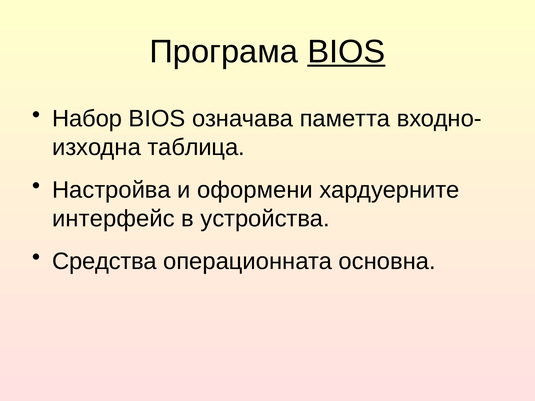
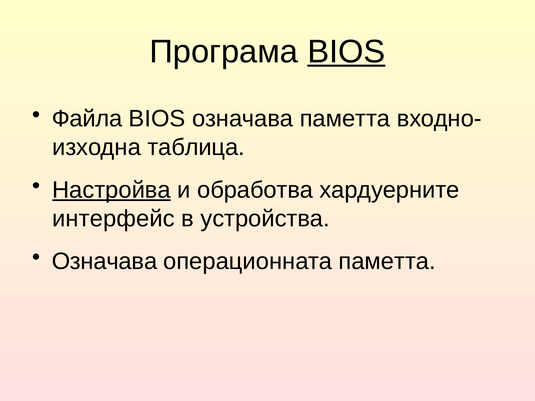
Набор: Набор -> Файла (87, 119)
Настройва underline: none -> present (111, 190)
оформени: оформени -> обработва (255, 190)
Средства: Средства -> Означава (105, 261)
операционната основна: основна -> паметта (387, 261)
